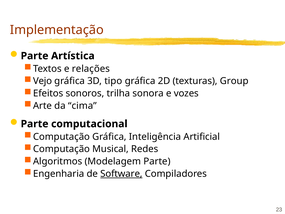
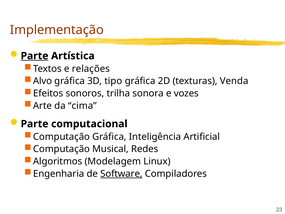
Parte underline: none -> present (35, 56)
Vejo: Vejo -> Alvo (43, 81)
Group: Group -> Venda (234, 81)
Modelagem Parte: Parte -> Linux (157, 161)
